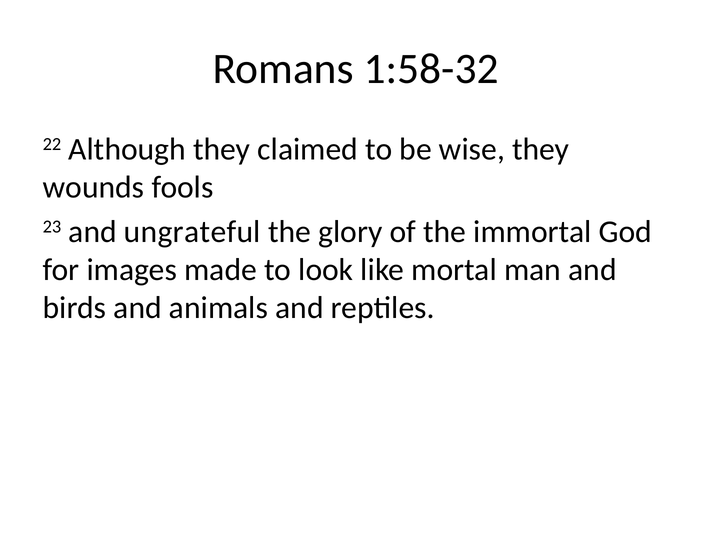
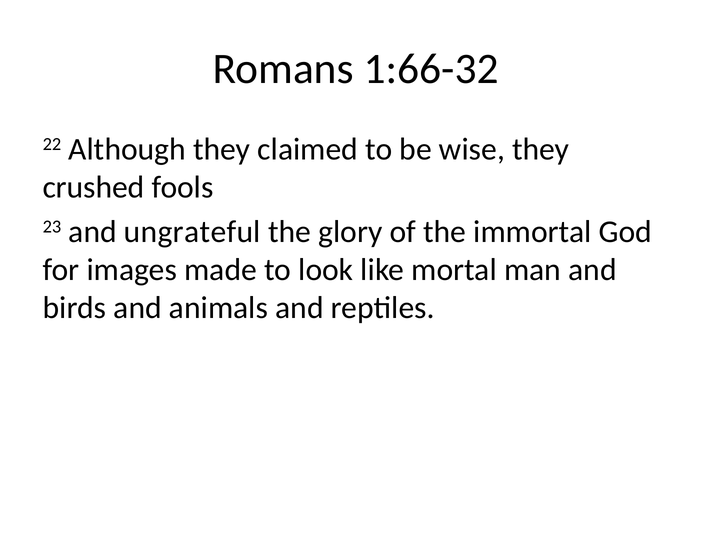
1:58-32: 1:58-32 -> 1:66-32 (431, 69)
wounds: wounds -> crushed (94, 187)
